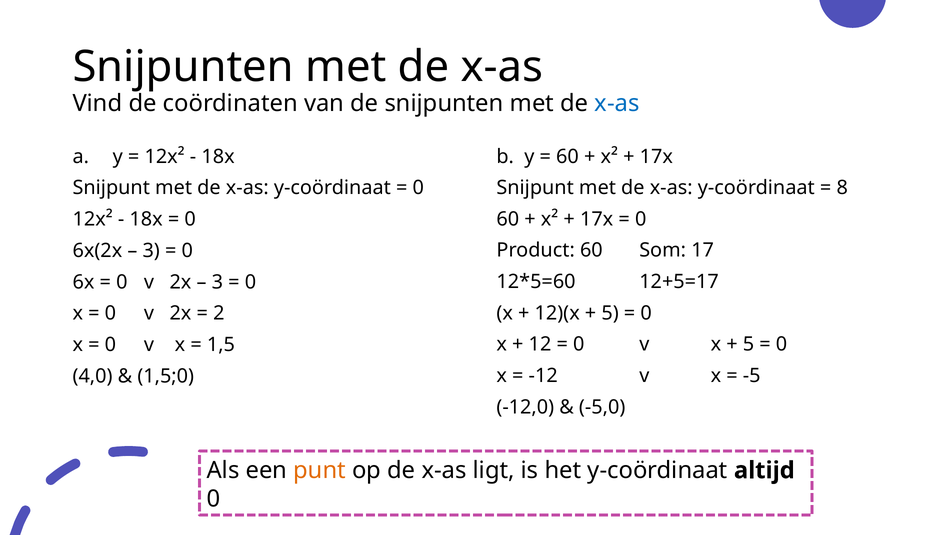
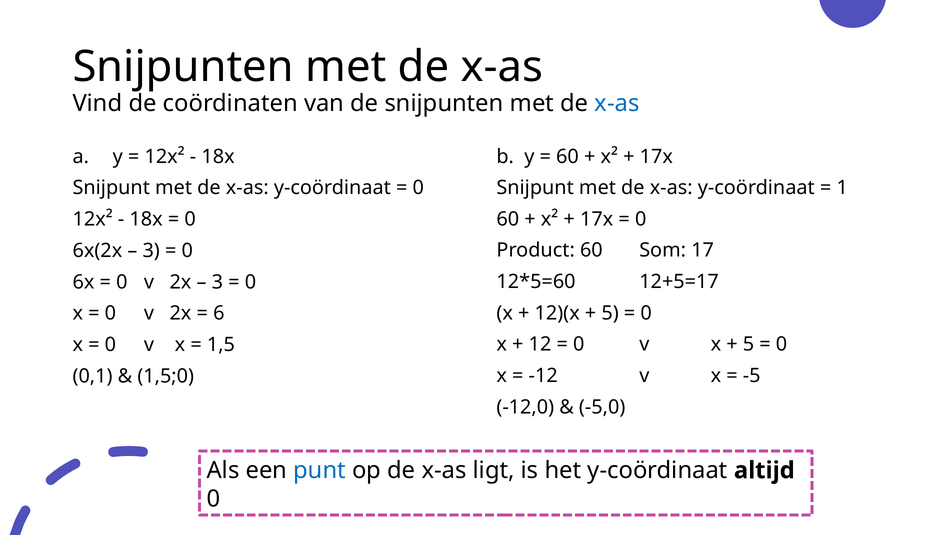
8: 8 -> 1 (842, 188)
2: 2 -> 6 (219, 314)
4,0: 4,0 -> 0,1 (93, 376)
punt colour: orange -> blue (320, 471)
